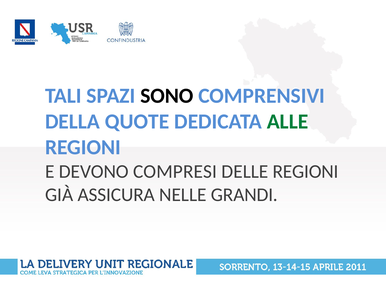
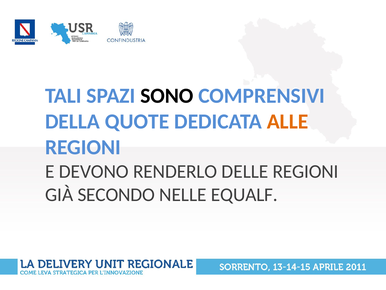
ALLE colour: green -> orange (288, 121)
COMPRESI: COMPRESI -> RENDERLO (175, 171)
ASSICURA: ASSICURA -> SECONDO (116, 194)
GRANDI: GRANDI -> EQUALF (244, 194)
